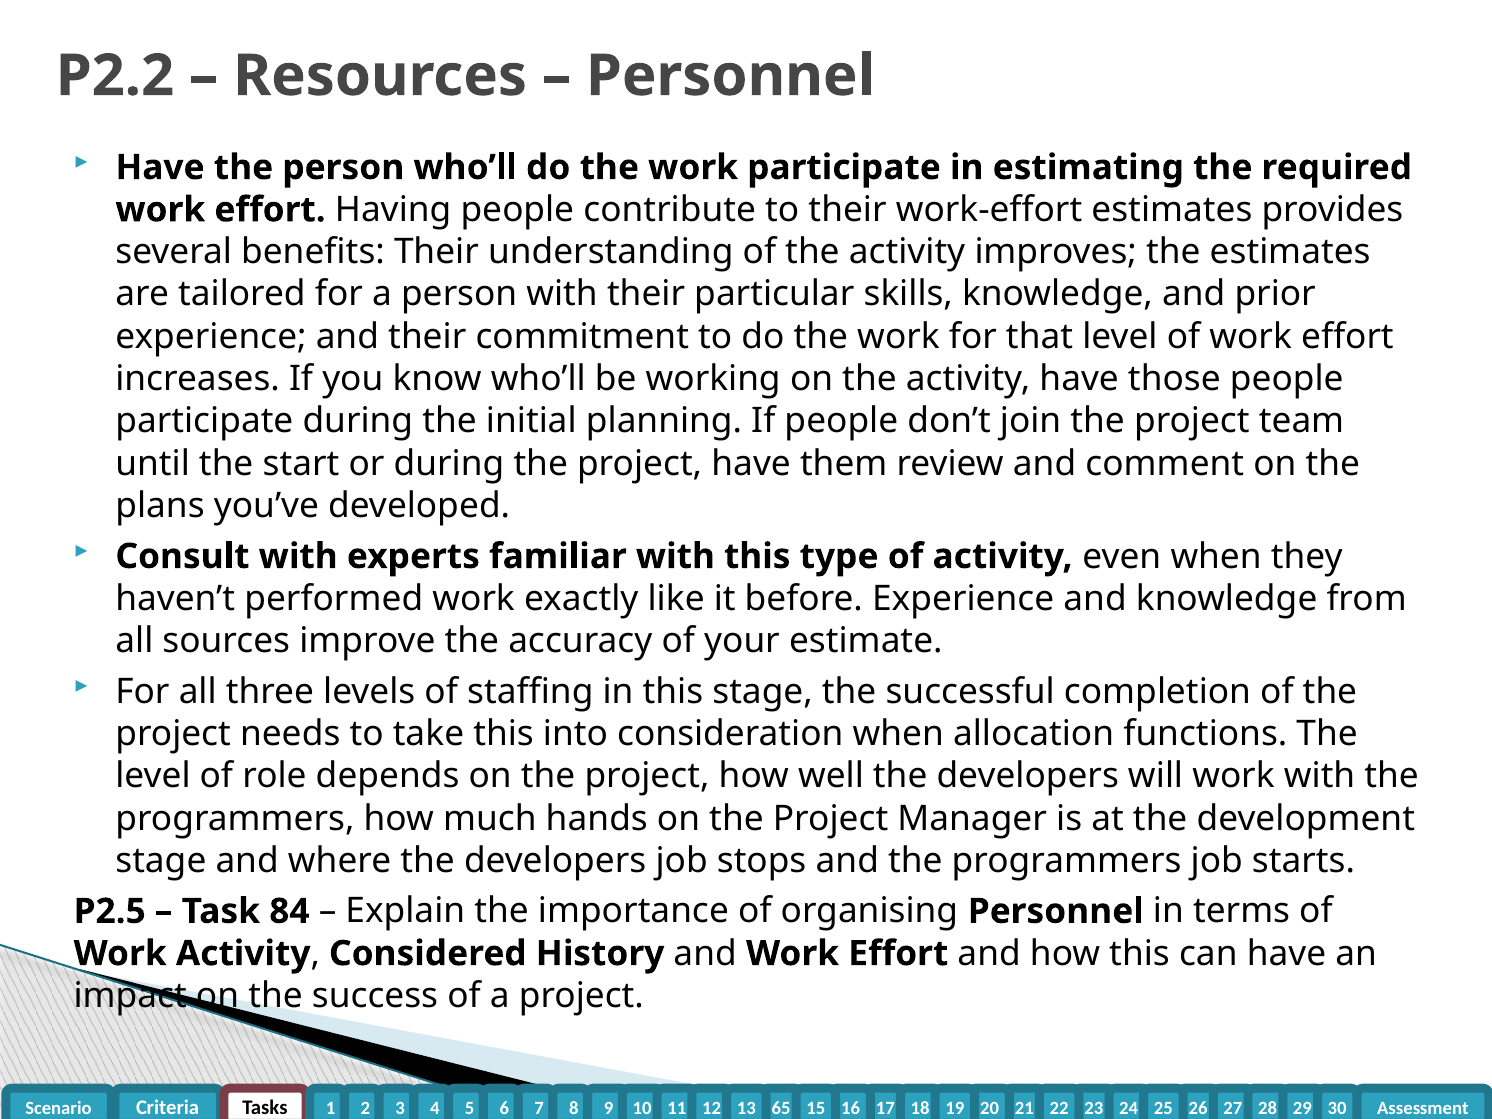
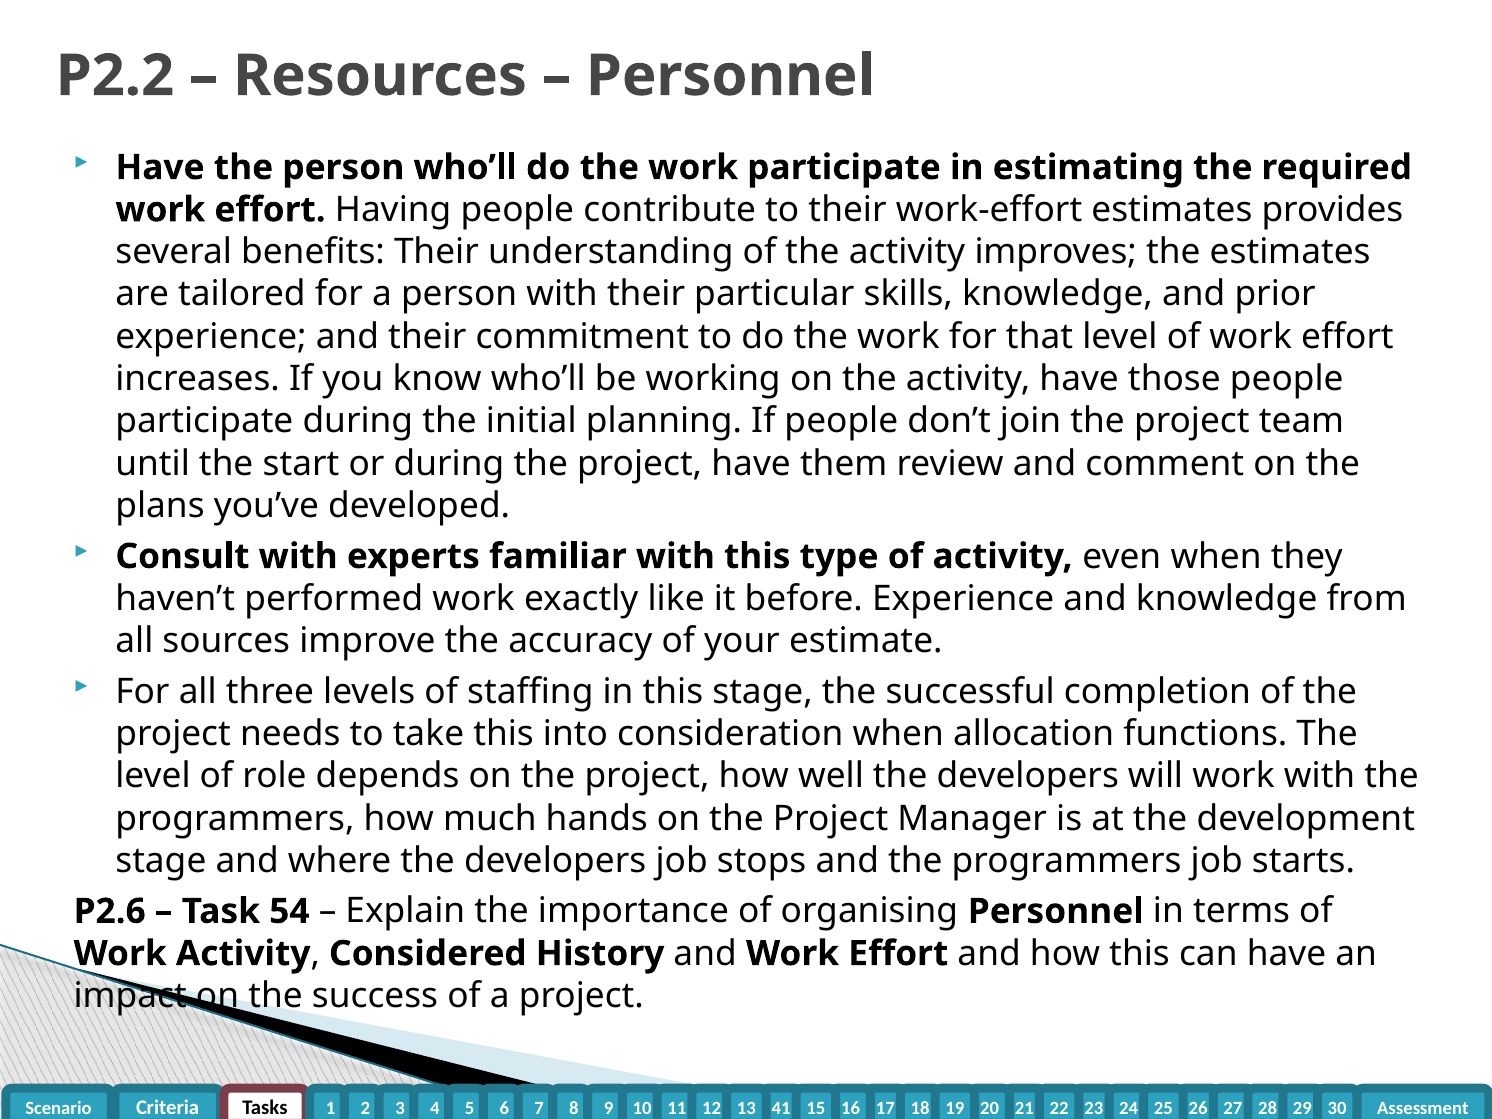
P2.5: P2.5 -> P2.6 (110, 911)
84: 84 -> 54 (289, 911)
65: 65 -> 41 (781, 1108)
